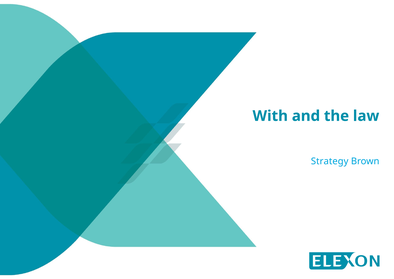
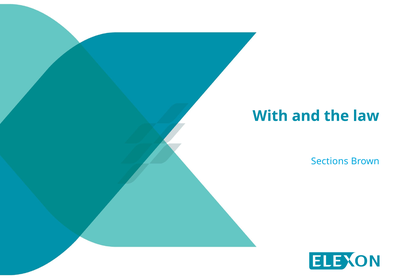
Strategy: Strategy -> Sections (330, 161)
